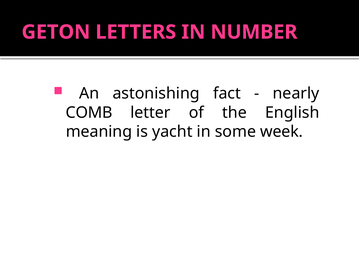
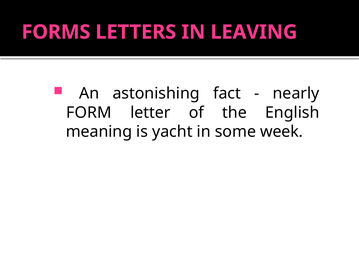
GETON: GETON -> FORMS (56, 32)
NUMBER: NUMBER -> LEAVING (254, 32)
COMB: COMB -> FORM (89, 113)
